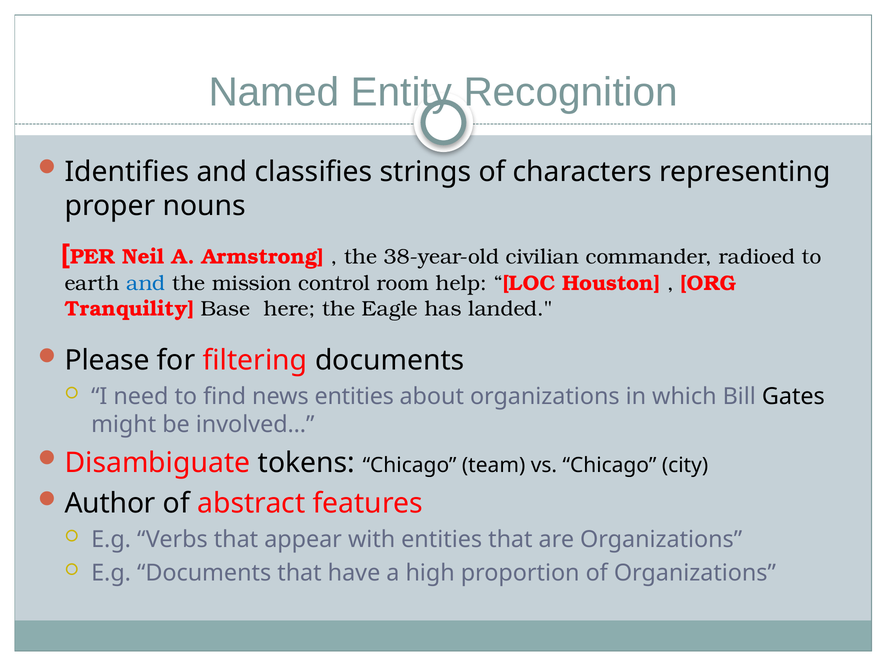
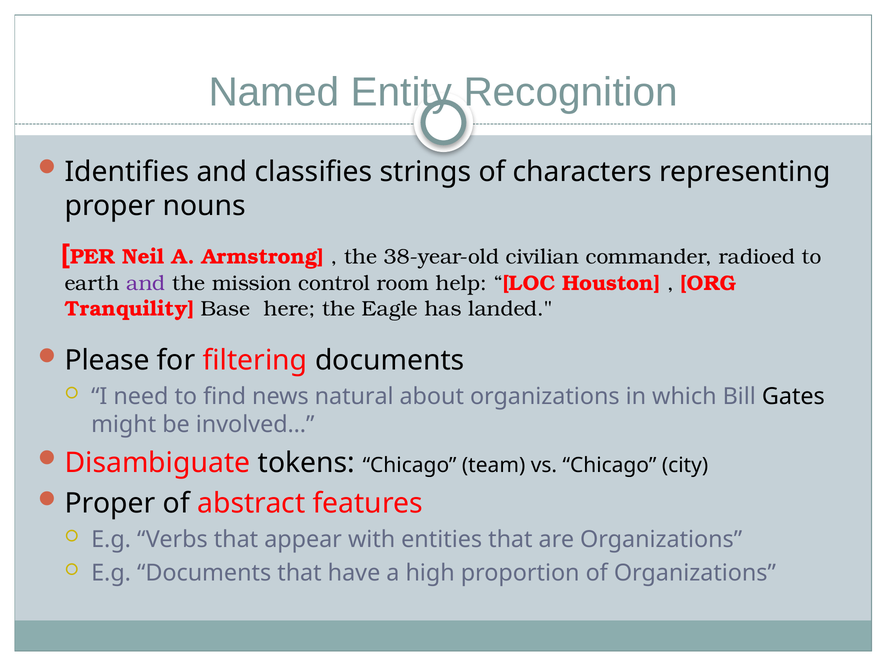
and colour: blue -> purple (146, 283)
news entities: entities -> natural (354, 396)
Author: Author -> Proper (110, 503)
